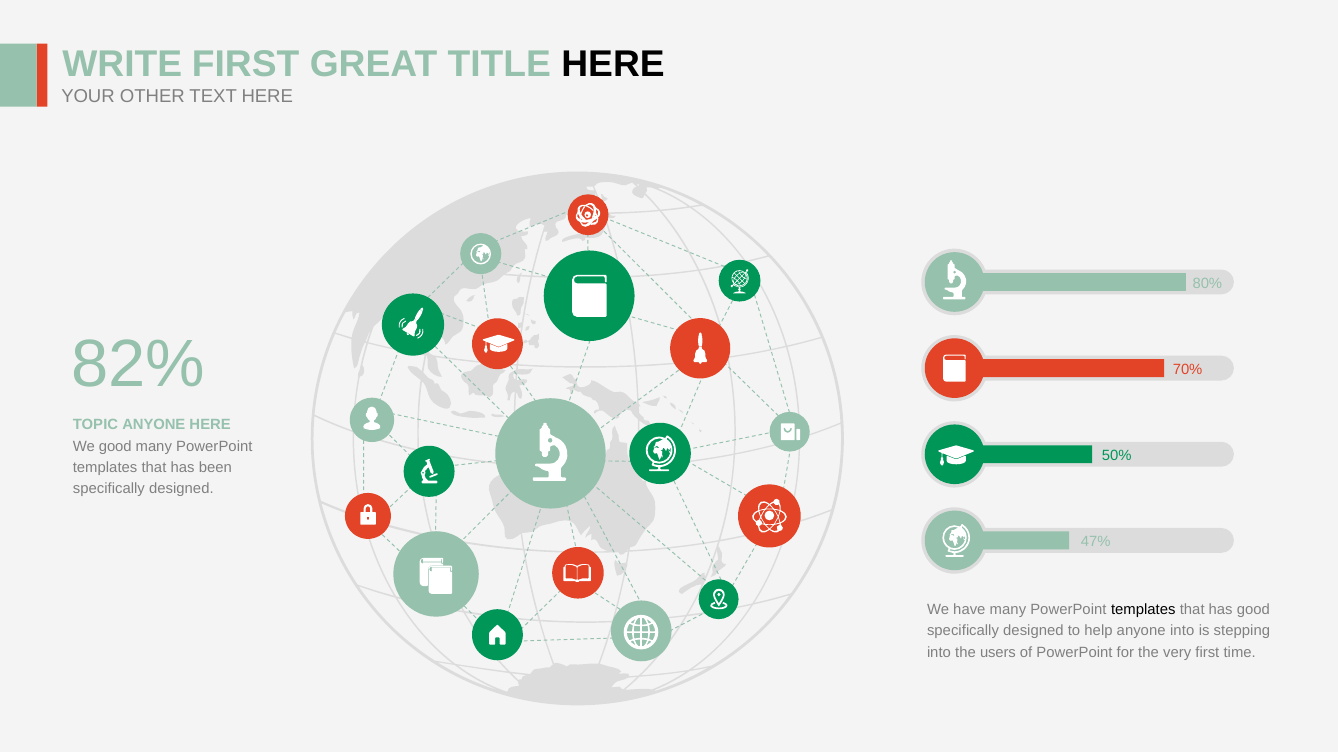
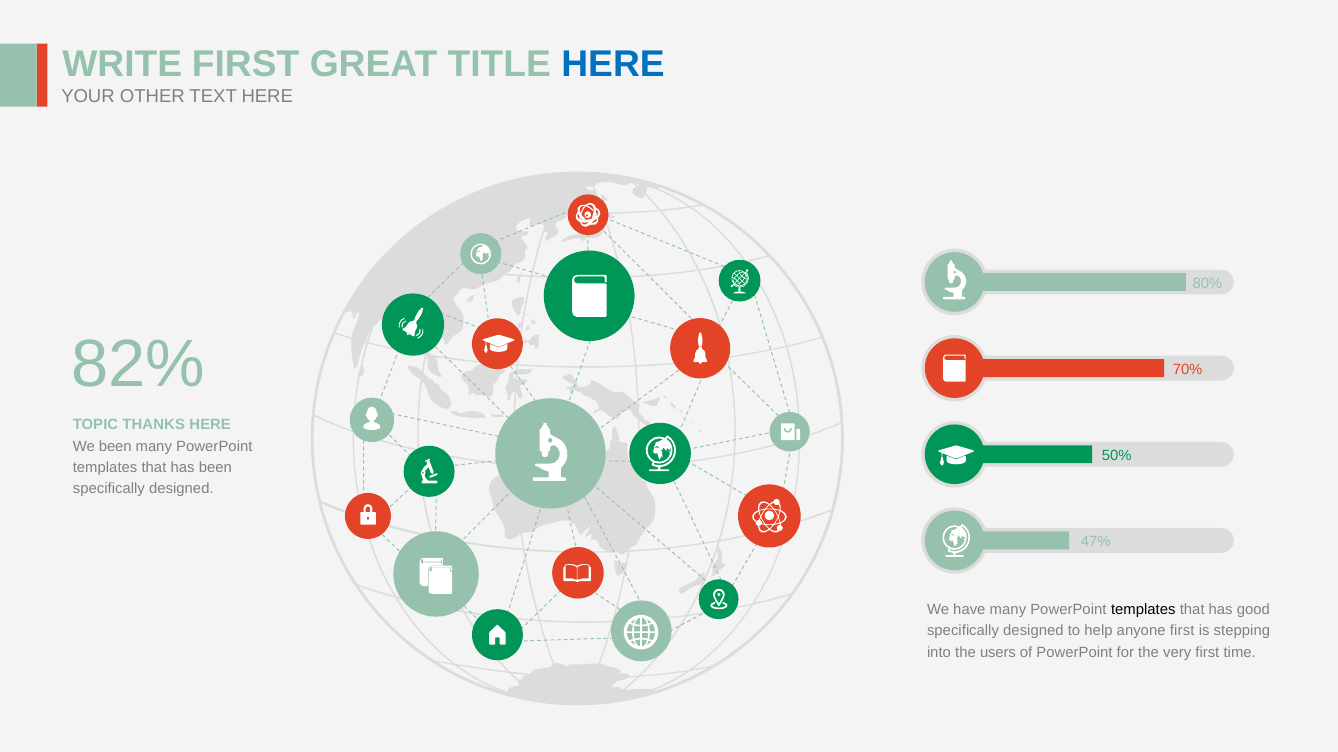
HERE colour: black -> blue (613, 64)
TOPIC ANYONE: ANYONE -> THANKS (154, 425)
We good: good -> been (115, 446)
anyone into: into -> first (1182, 631)
